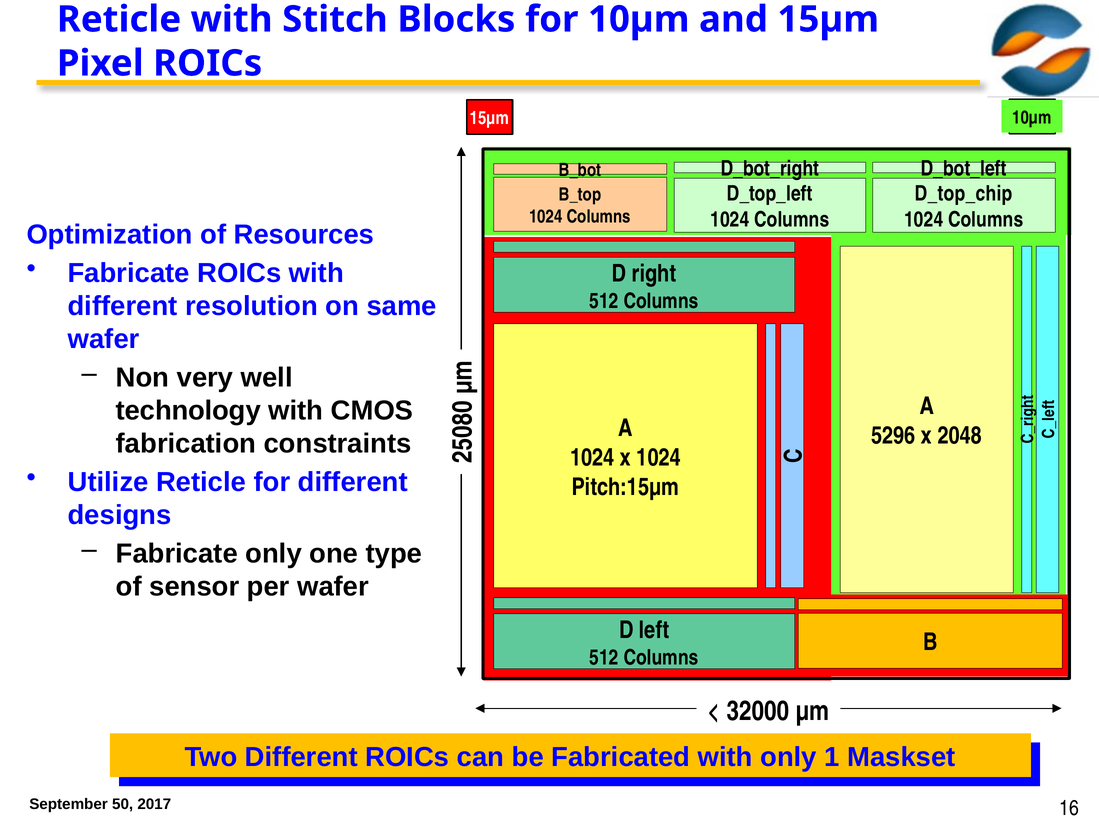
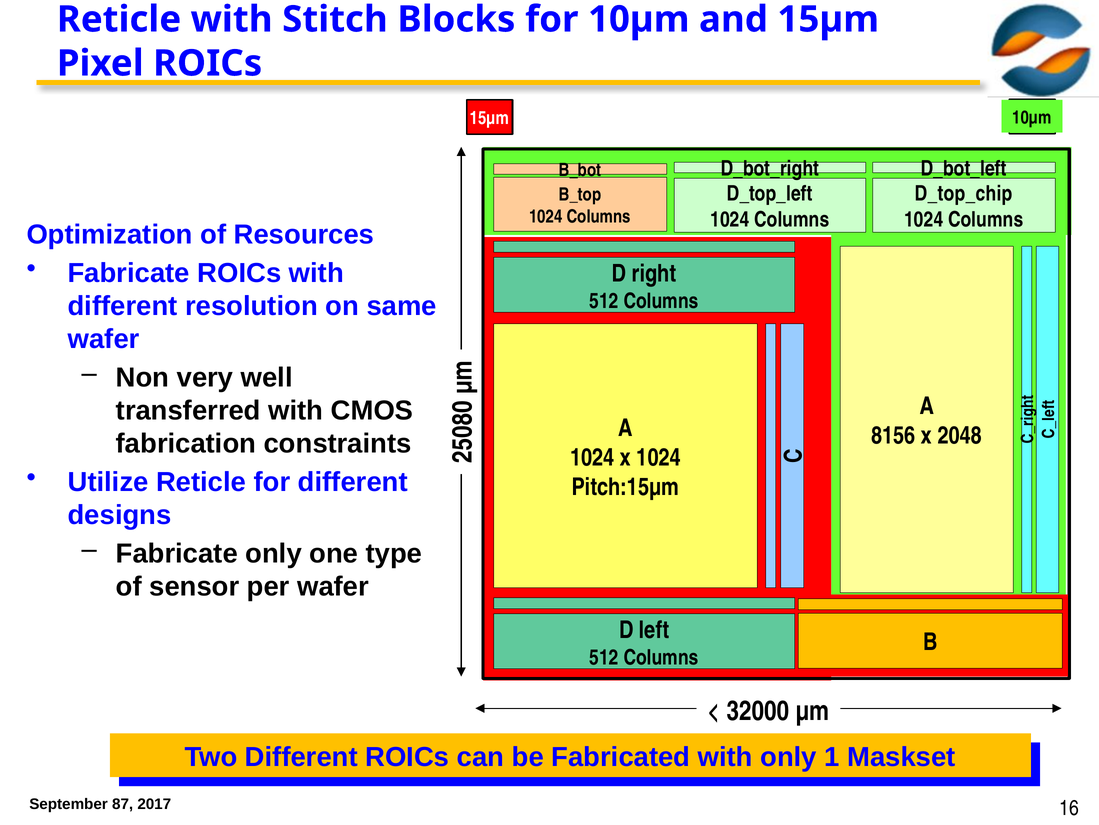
technology: technology -> transferred (188, 410)
5296: 5296 -> 8156 (893, 435)
50: 50 -> 87 (123, 803)
